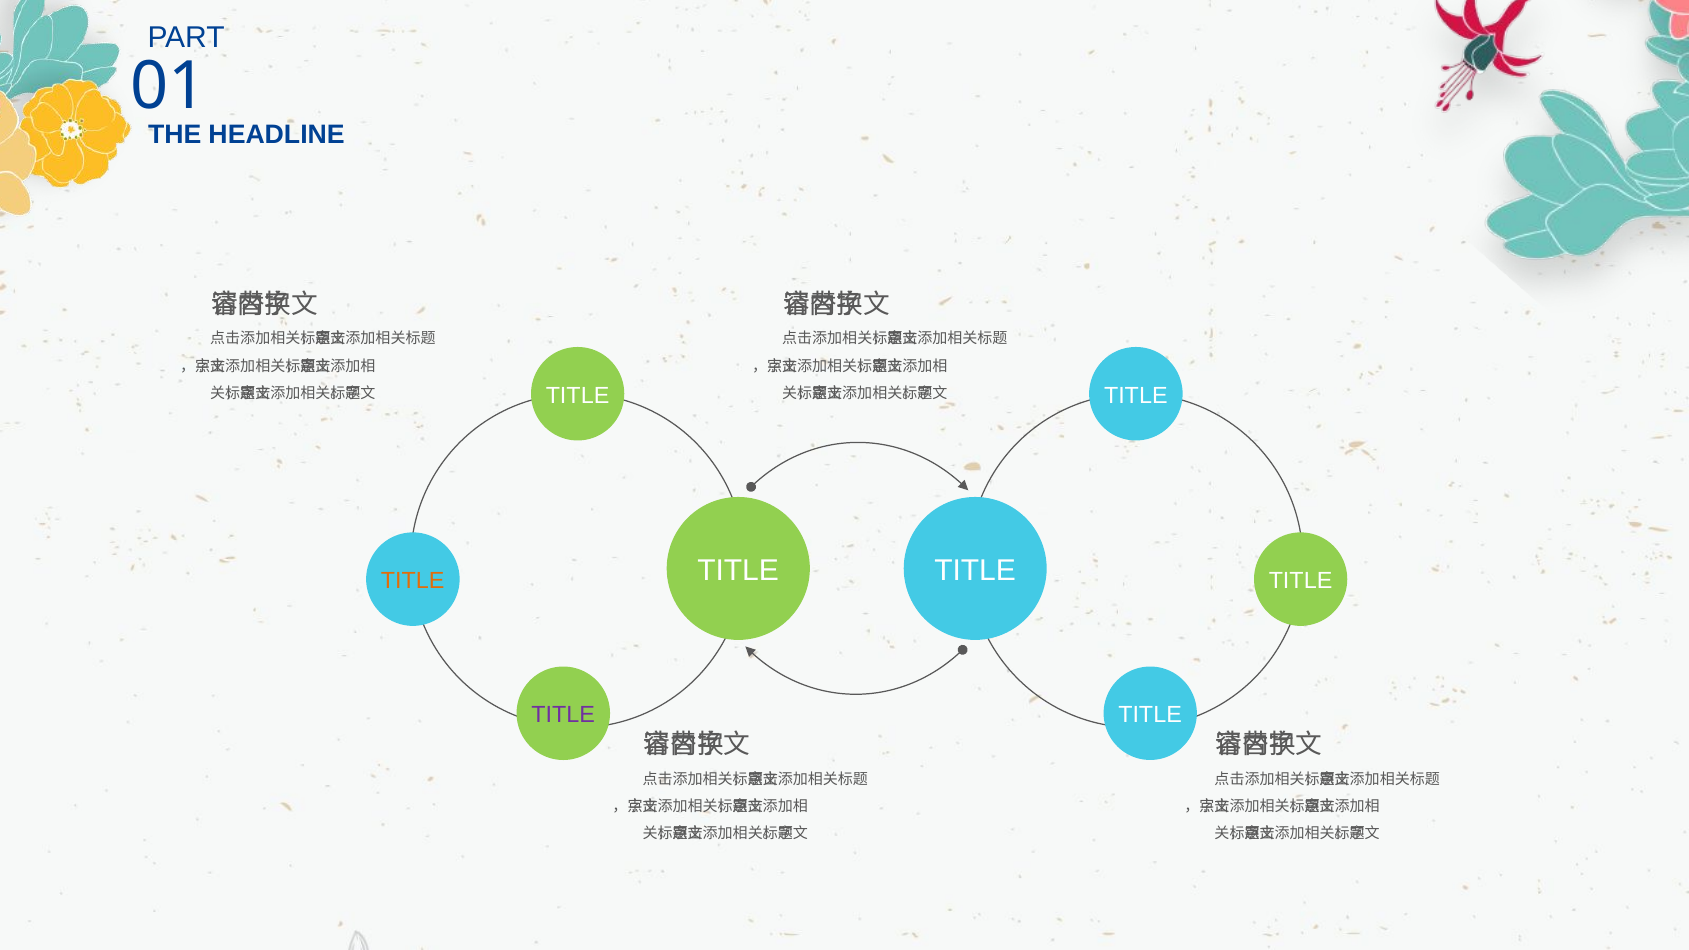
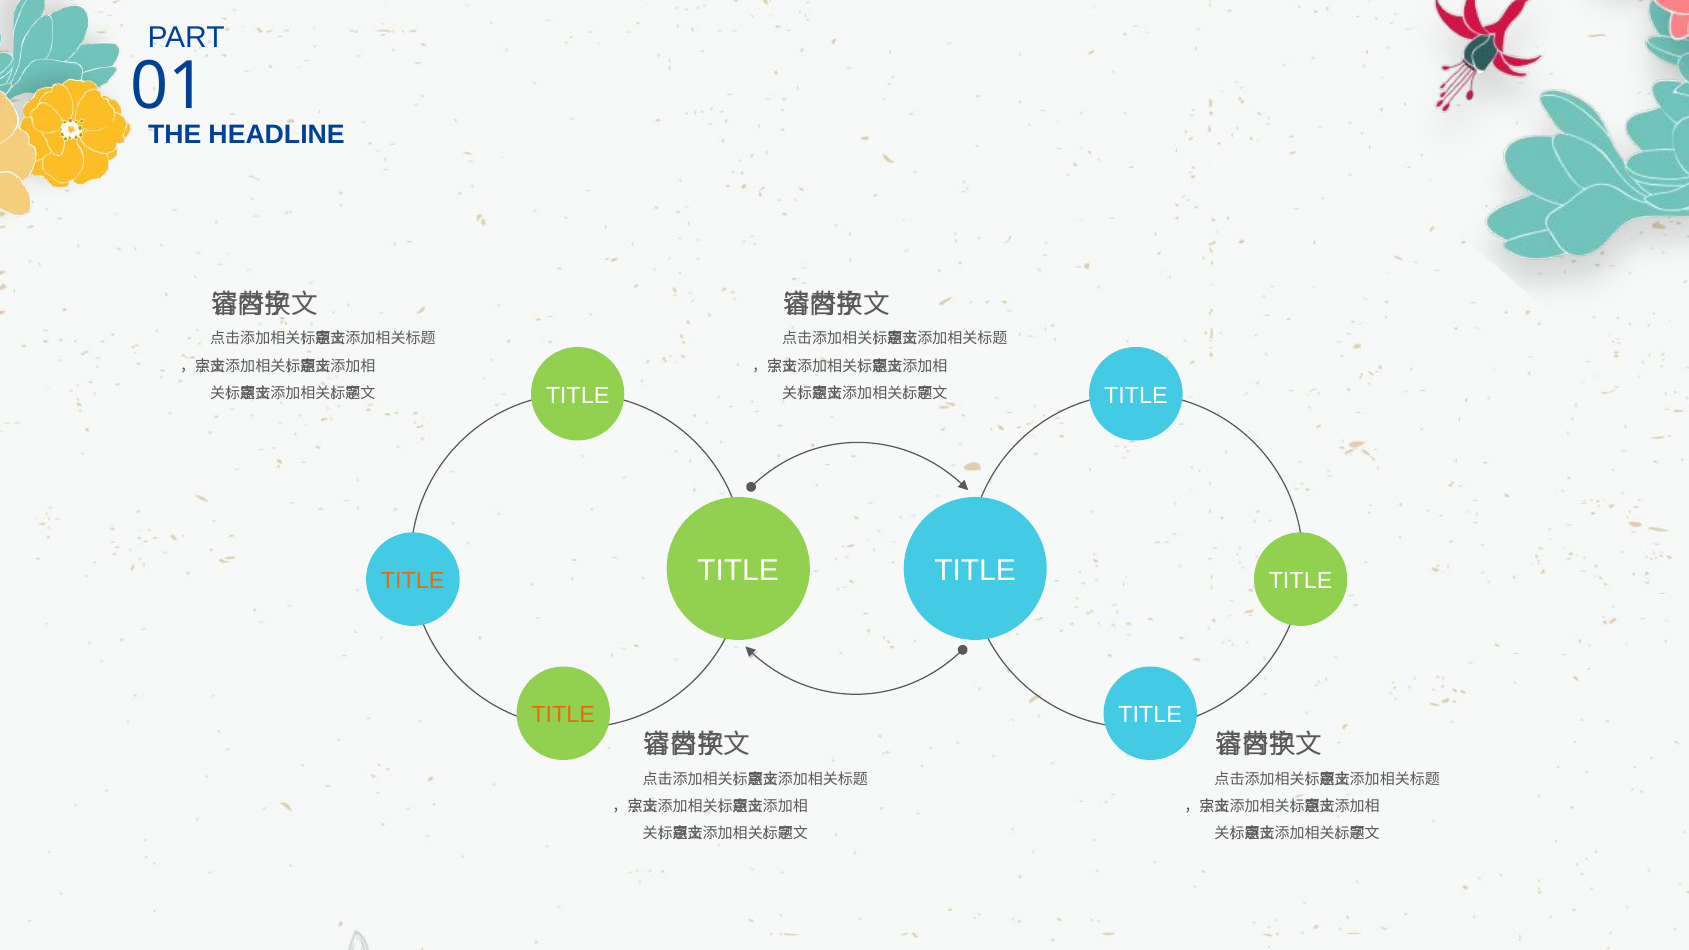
TITLE colour: purple -> orange (563, 715)
